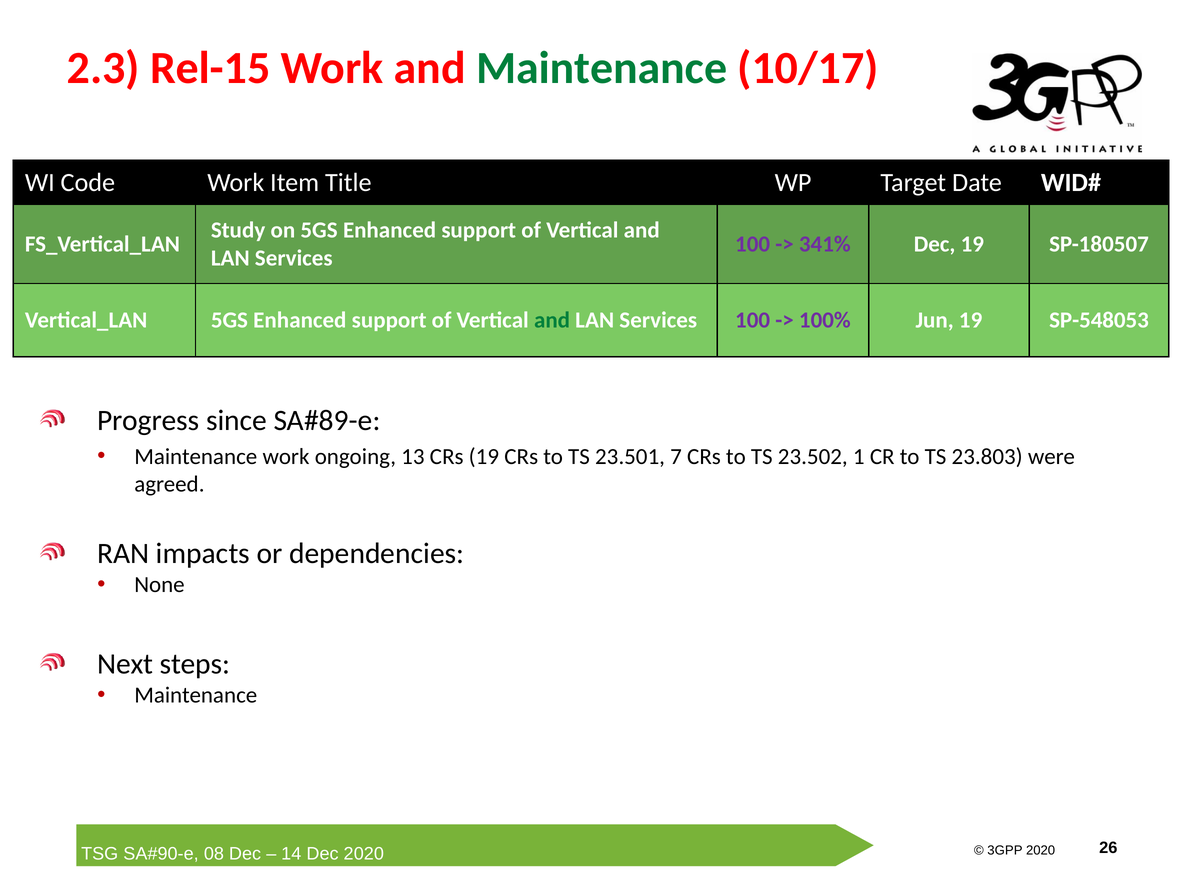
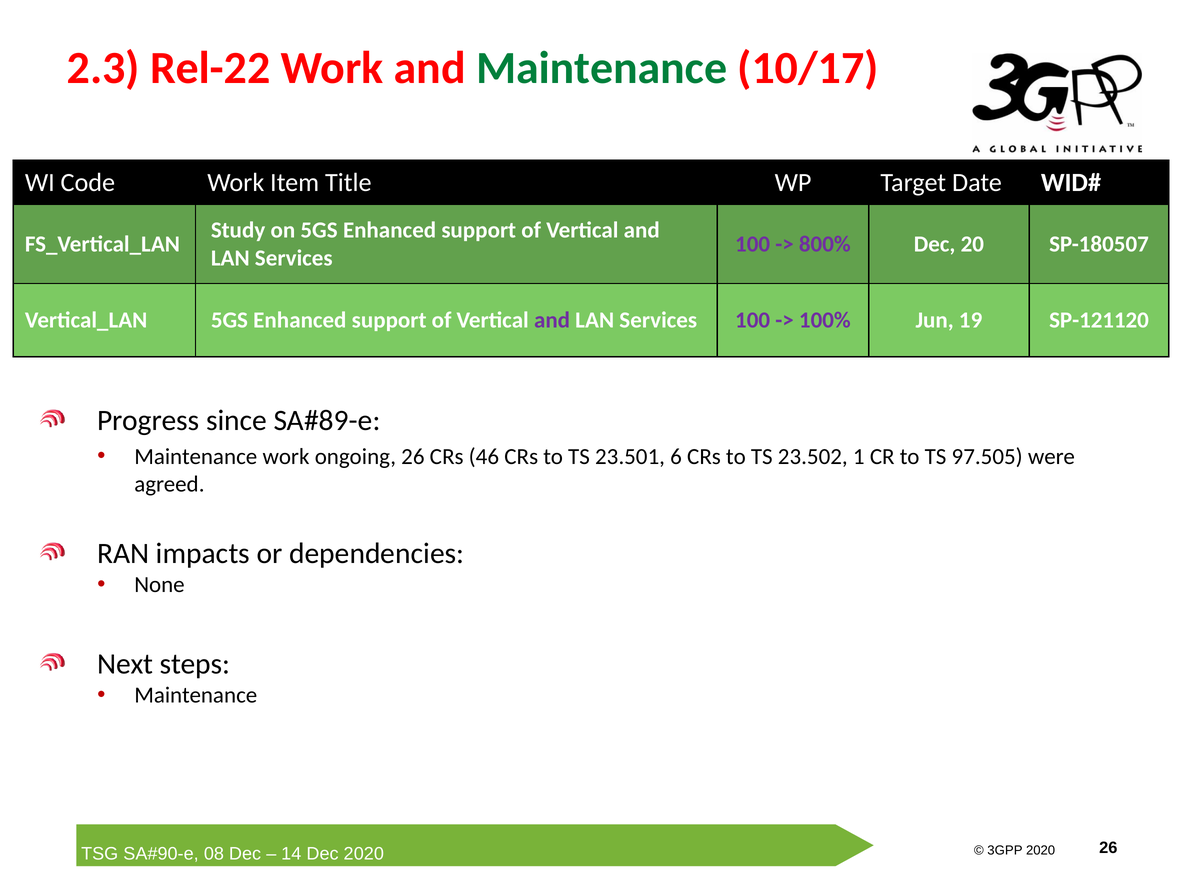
Rel-15: Rel-15 -> Rel-22 (210, 68)
341%: 341% -> 800% (825, 244)
Dec 19: 19 -> 20 (972, 244)
and colour: green -> purple (552, 320)
SP-548053: SP-548053 -> SP-121120 (1099, 320)
ongoing 13: 13 -> 26 (413, 456)
CRs 19: 19 -> 46 (484, 456)
7: 7 -> 6 (676, 456)
23.803: 23.803 -> 97.505 (987, 456)
